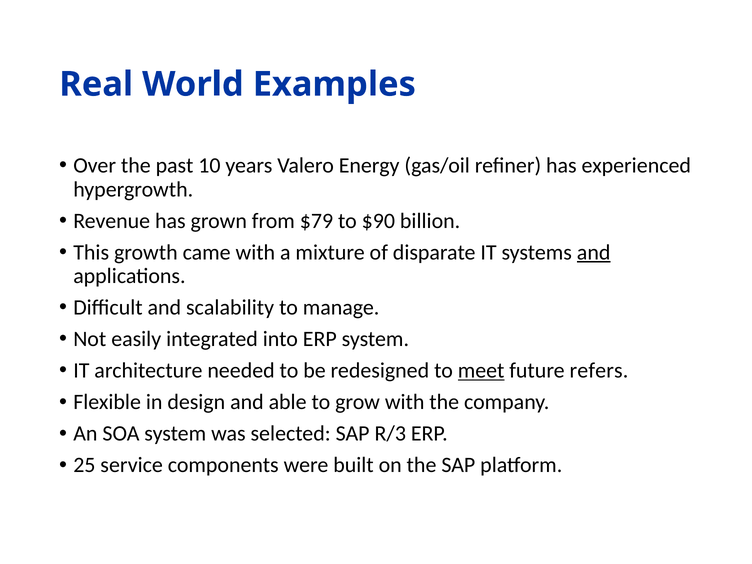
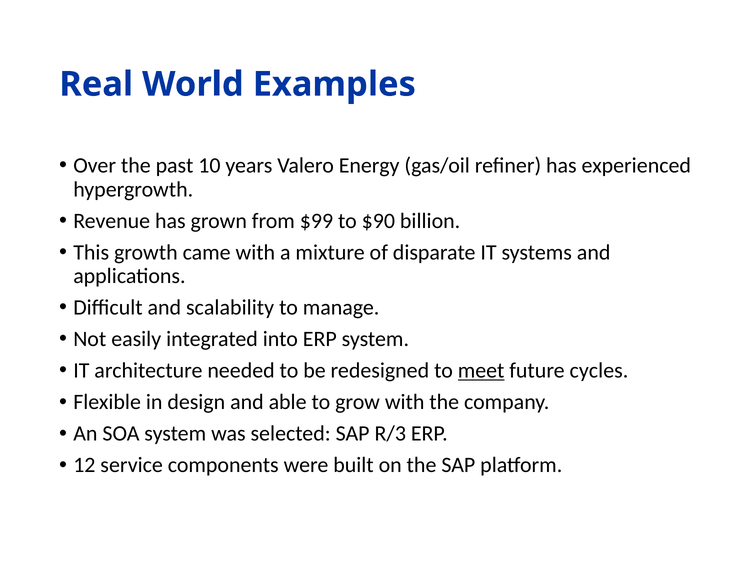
$79: $79 -> $99 (316, 221)
and underline: present -> none (594, 252)
refers: refers -> cycles (599, 371)
25: 25 -> 12 (84, 465)
